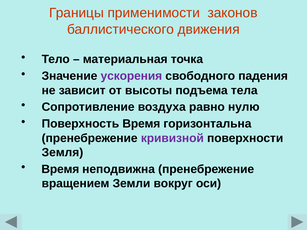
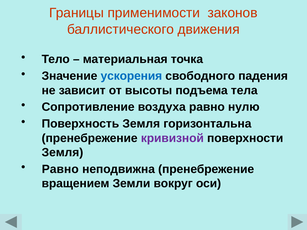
ускорения colour: purple -> blue (131, 76)
Поверхность Время: Время -> Земля (141, 124)
Время: Время -> Равно (60, 169)
